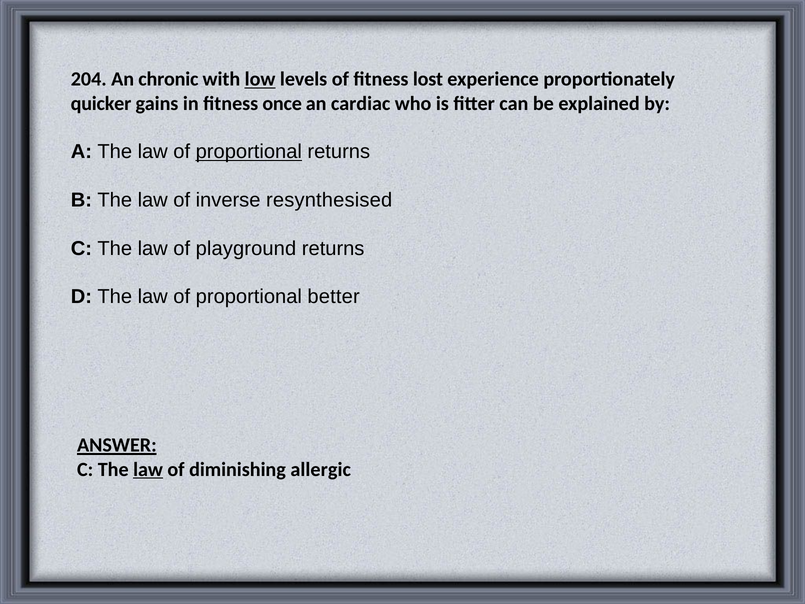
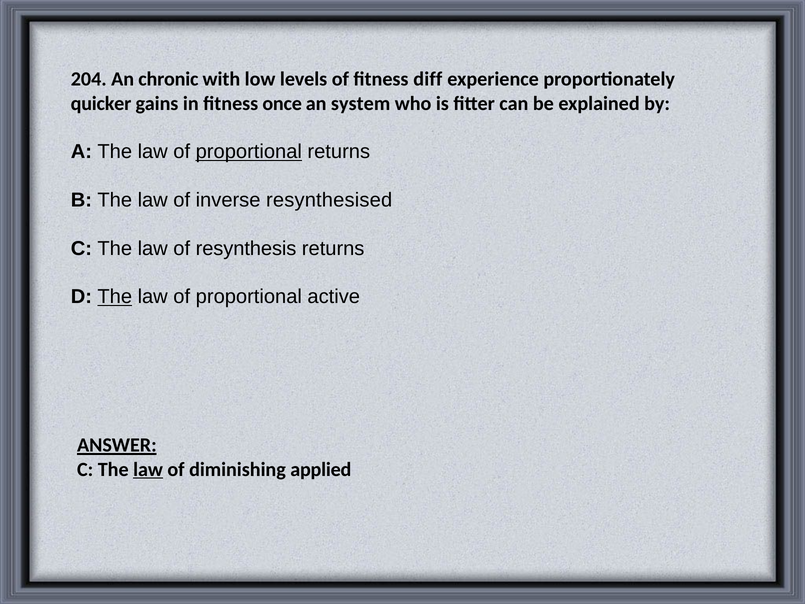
low underline: present -> none (260, 79)
lost: lost -> diff (428, 79)
cardiac: cardiac -> system (361, 103)
playground: playground -> resynthesis (246, 248)
The underline: none -> present (115, 297)
better: better -> active (334, 297)
allergic: allergic -> applied (321, 469)
